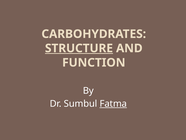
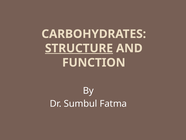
Fatma underline: present -> none (113, 103)
